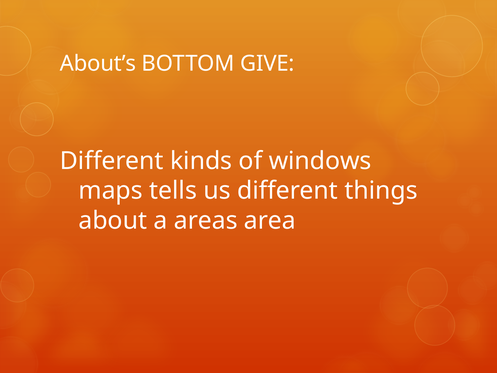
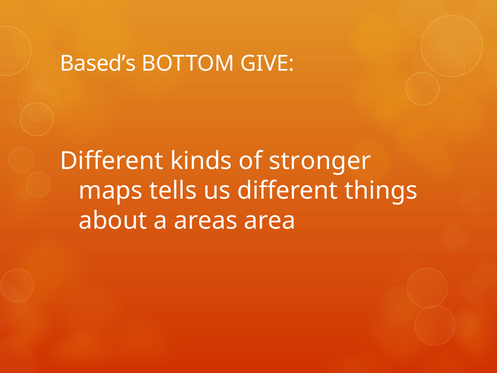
About’s: About’s -> Based’s (98, 63)
windows: windows -> stronger (320, 161)
